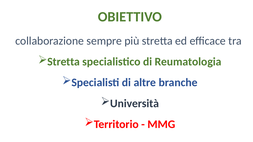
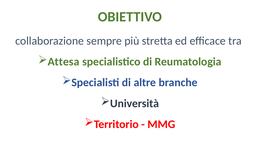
Stretta: Stretta -> Attesa (64, 62)
